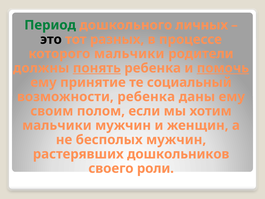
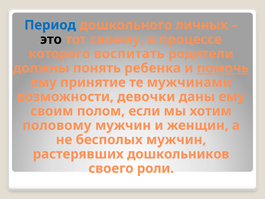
Период colour: green -> blue (50, 25)
разных: разных -> своему (117, 39)
которого мальчики: мальчики -> воспитать (129, 54)
понять underline: present -> none (97, 68)
социальный: социальный -> мужчинами (189, 82)
возможности ребенка: ребенка -> девочки (146, 97)
мальчики: мальчики -> половому (57, 125)
